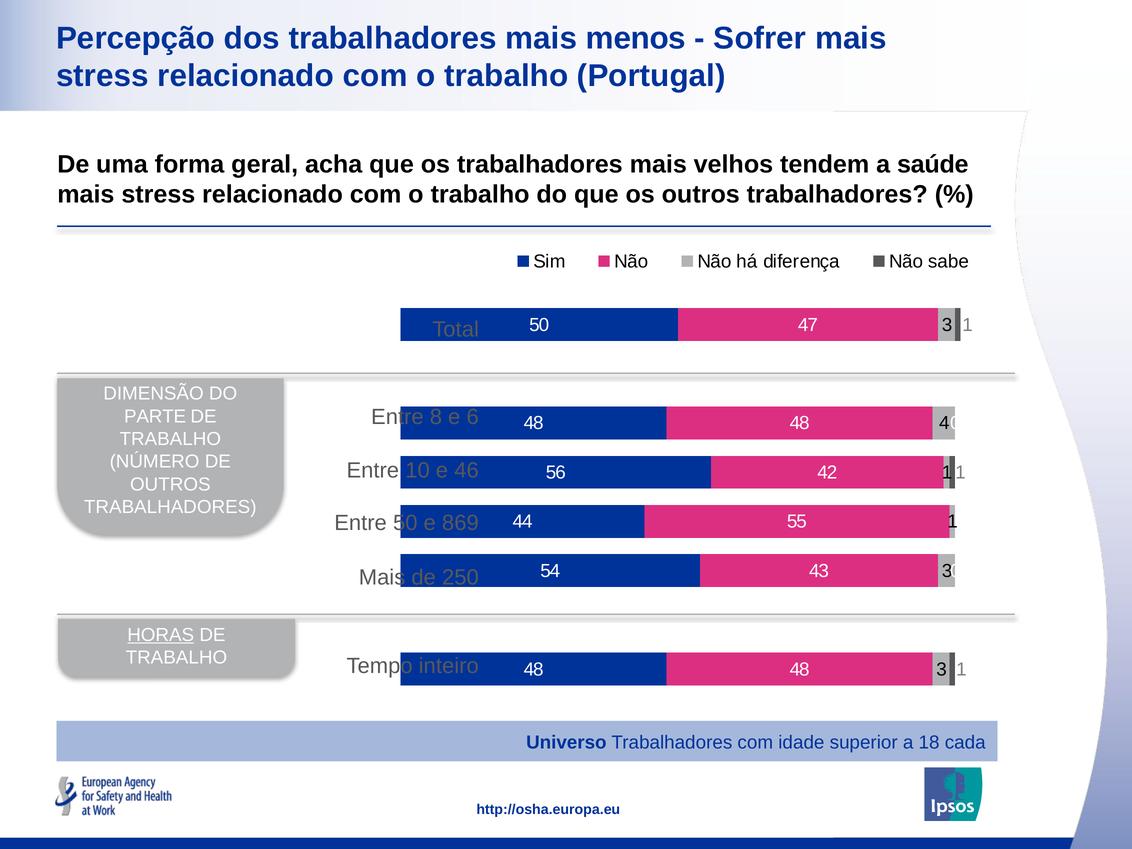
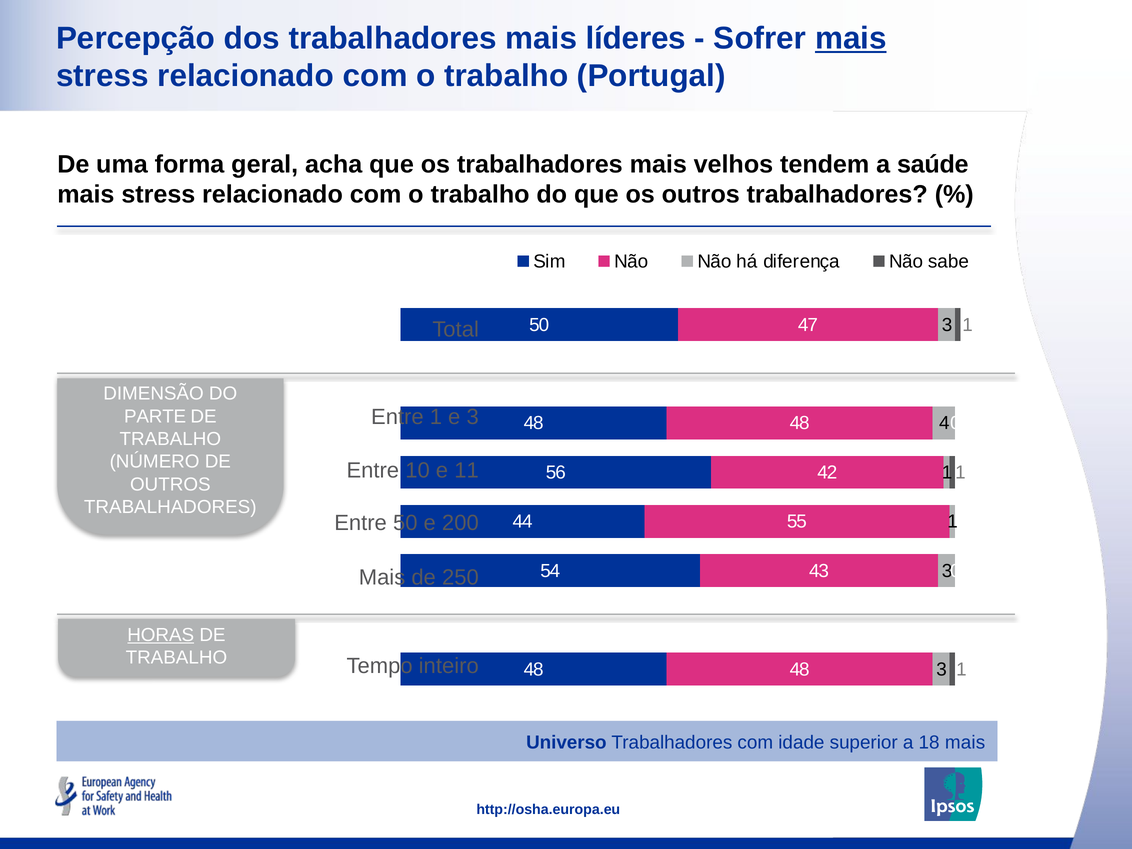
menos: menos -> líderes (636, 38)
mais underline: none -> present (851, 38)
Entre 8: 8 -> 1 (436, 417)
e 6: 6 -> 3 (473, 417)
46: 46 -> 11 (467, 470)
869: 869 -> 200 (460, 523)
18 cada: cada -> mais (965, 742)
